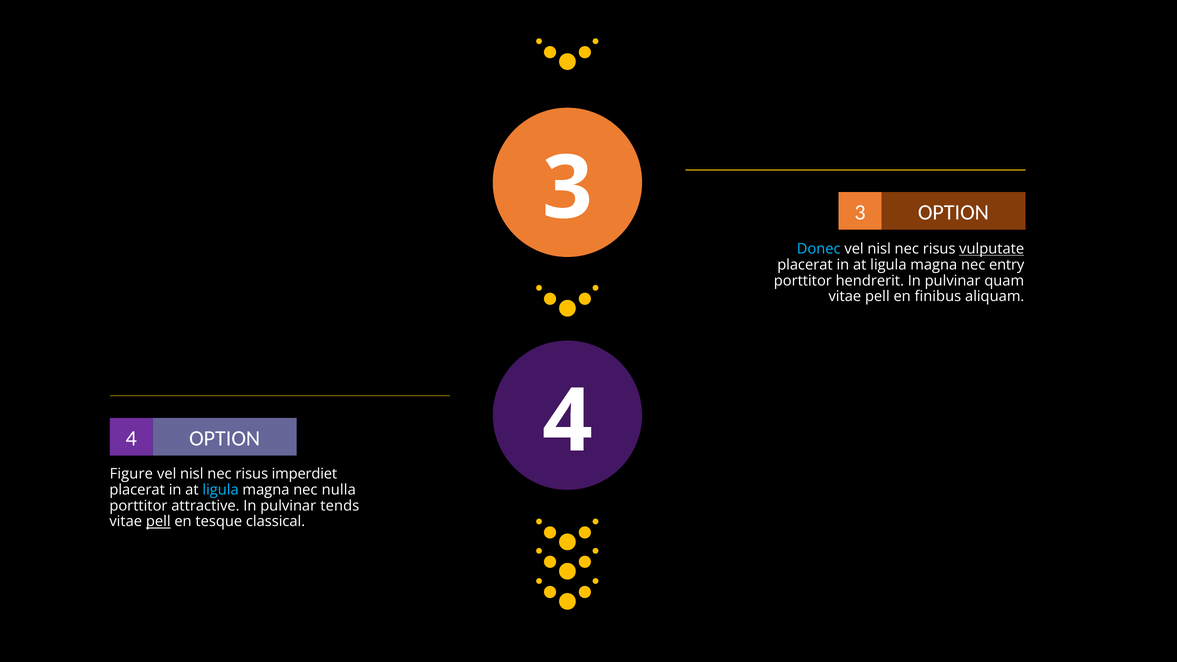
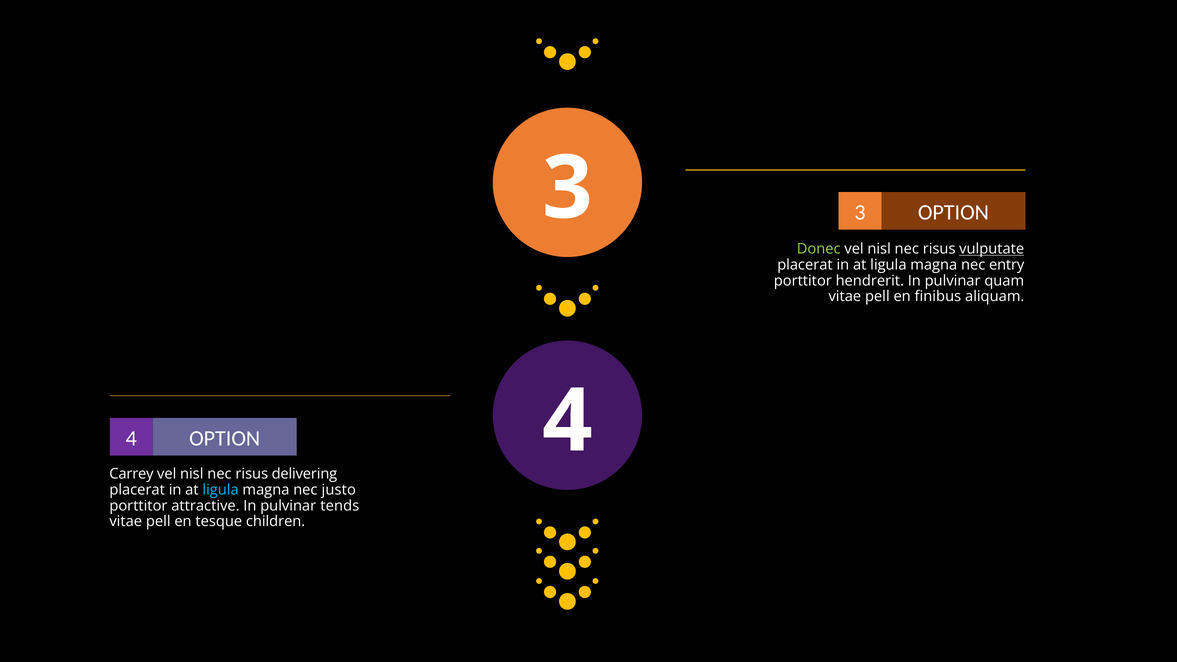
Donec colour: light blue -> light green (819, 249)
Figure: Figure -> Carrey (131, 474)
imperdiet: imperdiet -> delivering (304, 474)
nulla: nulla -> justo (339, 490)
pell underline: present -> none (158, 522)
classical: classical -> children (276, 522)
